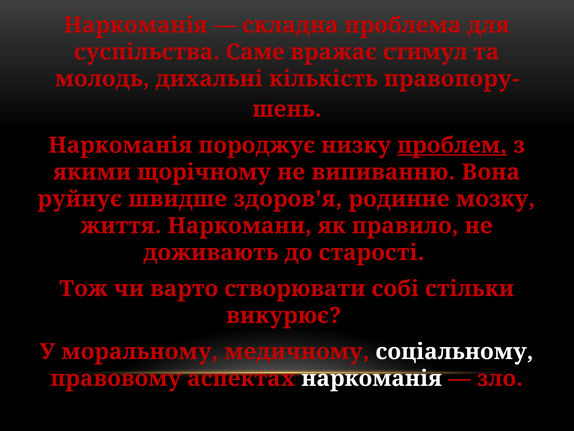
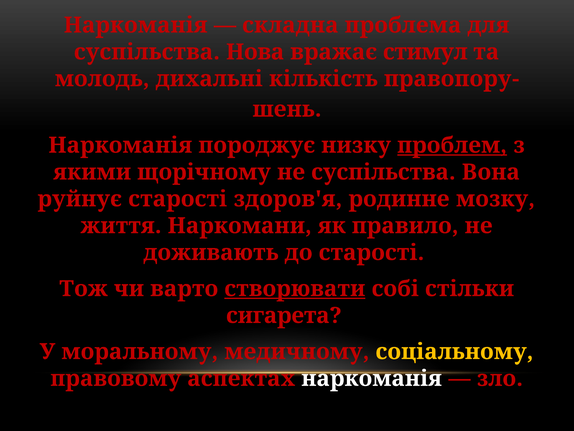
Саме: Саме -> Нова (255, 52)
не випиванню: випиванню -> суспільства (383, 172)
руйнує швидше: швидше -> старості (178, 199)
створювати underline: none -> present (295, 288)
викурює: викурює -> сигарета (284, 315)
соціальному colour: white -> yellow (454, 351)
